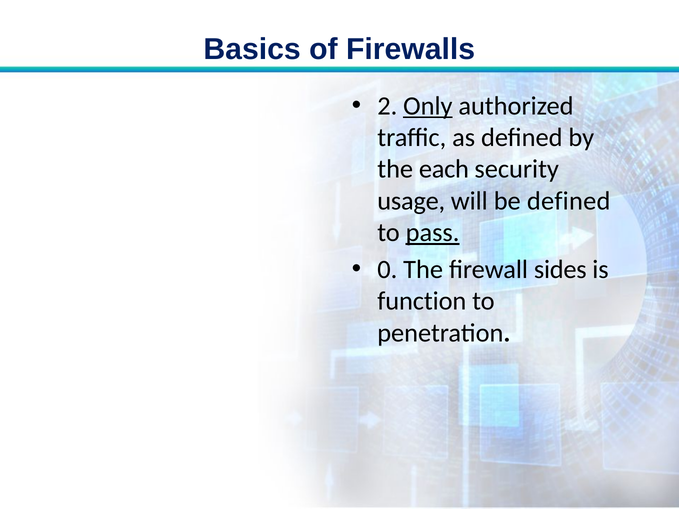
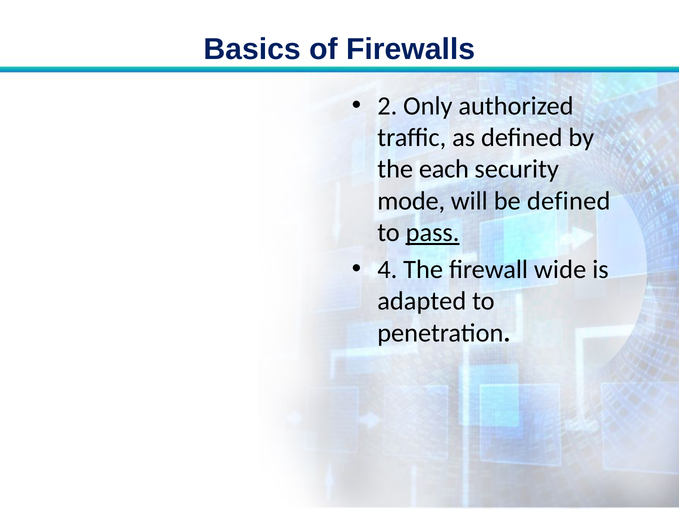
Only underline: present -> none (428, 106)
usage: usage -> mode (411, 201)
0: 0 -> 4 (387, 270)
sides: sides -> wide (560, 270)
function: function -> adapted (422, 301)
